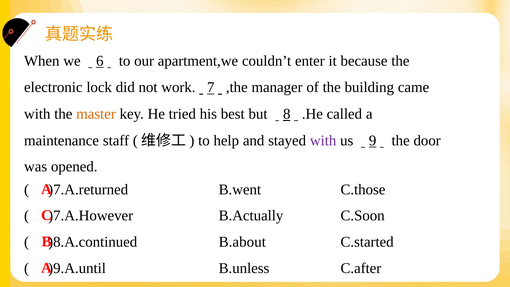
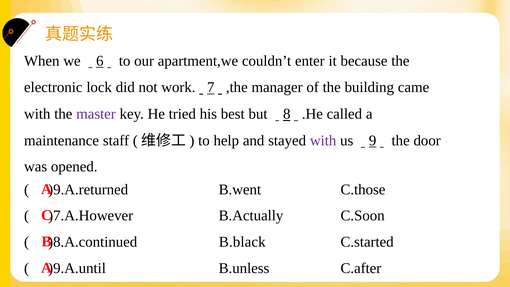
master colour: orange -> purple (96, 114)
)7.A.returned: )7.A.returned -> )9.A.returned (88, 190)
B.about: B.about -> B.black (242, 242)
